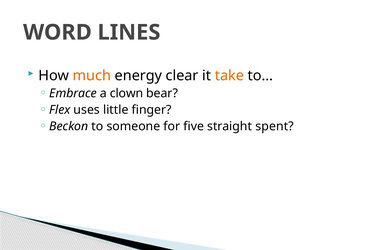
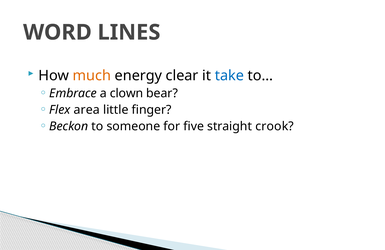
take colour: orange -> blue (229, 76)
uses: uses -> area (87, 110)
spent: spent -> crook (275, 126)
